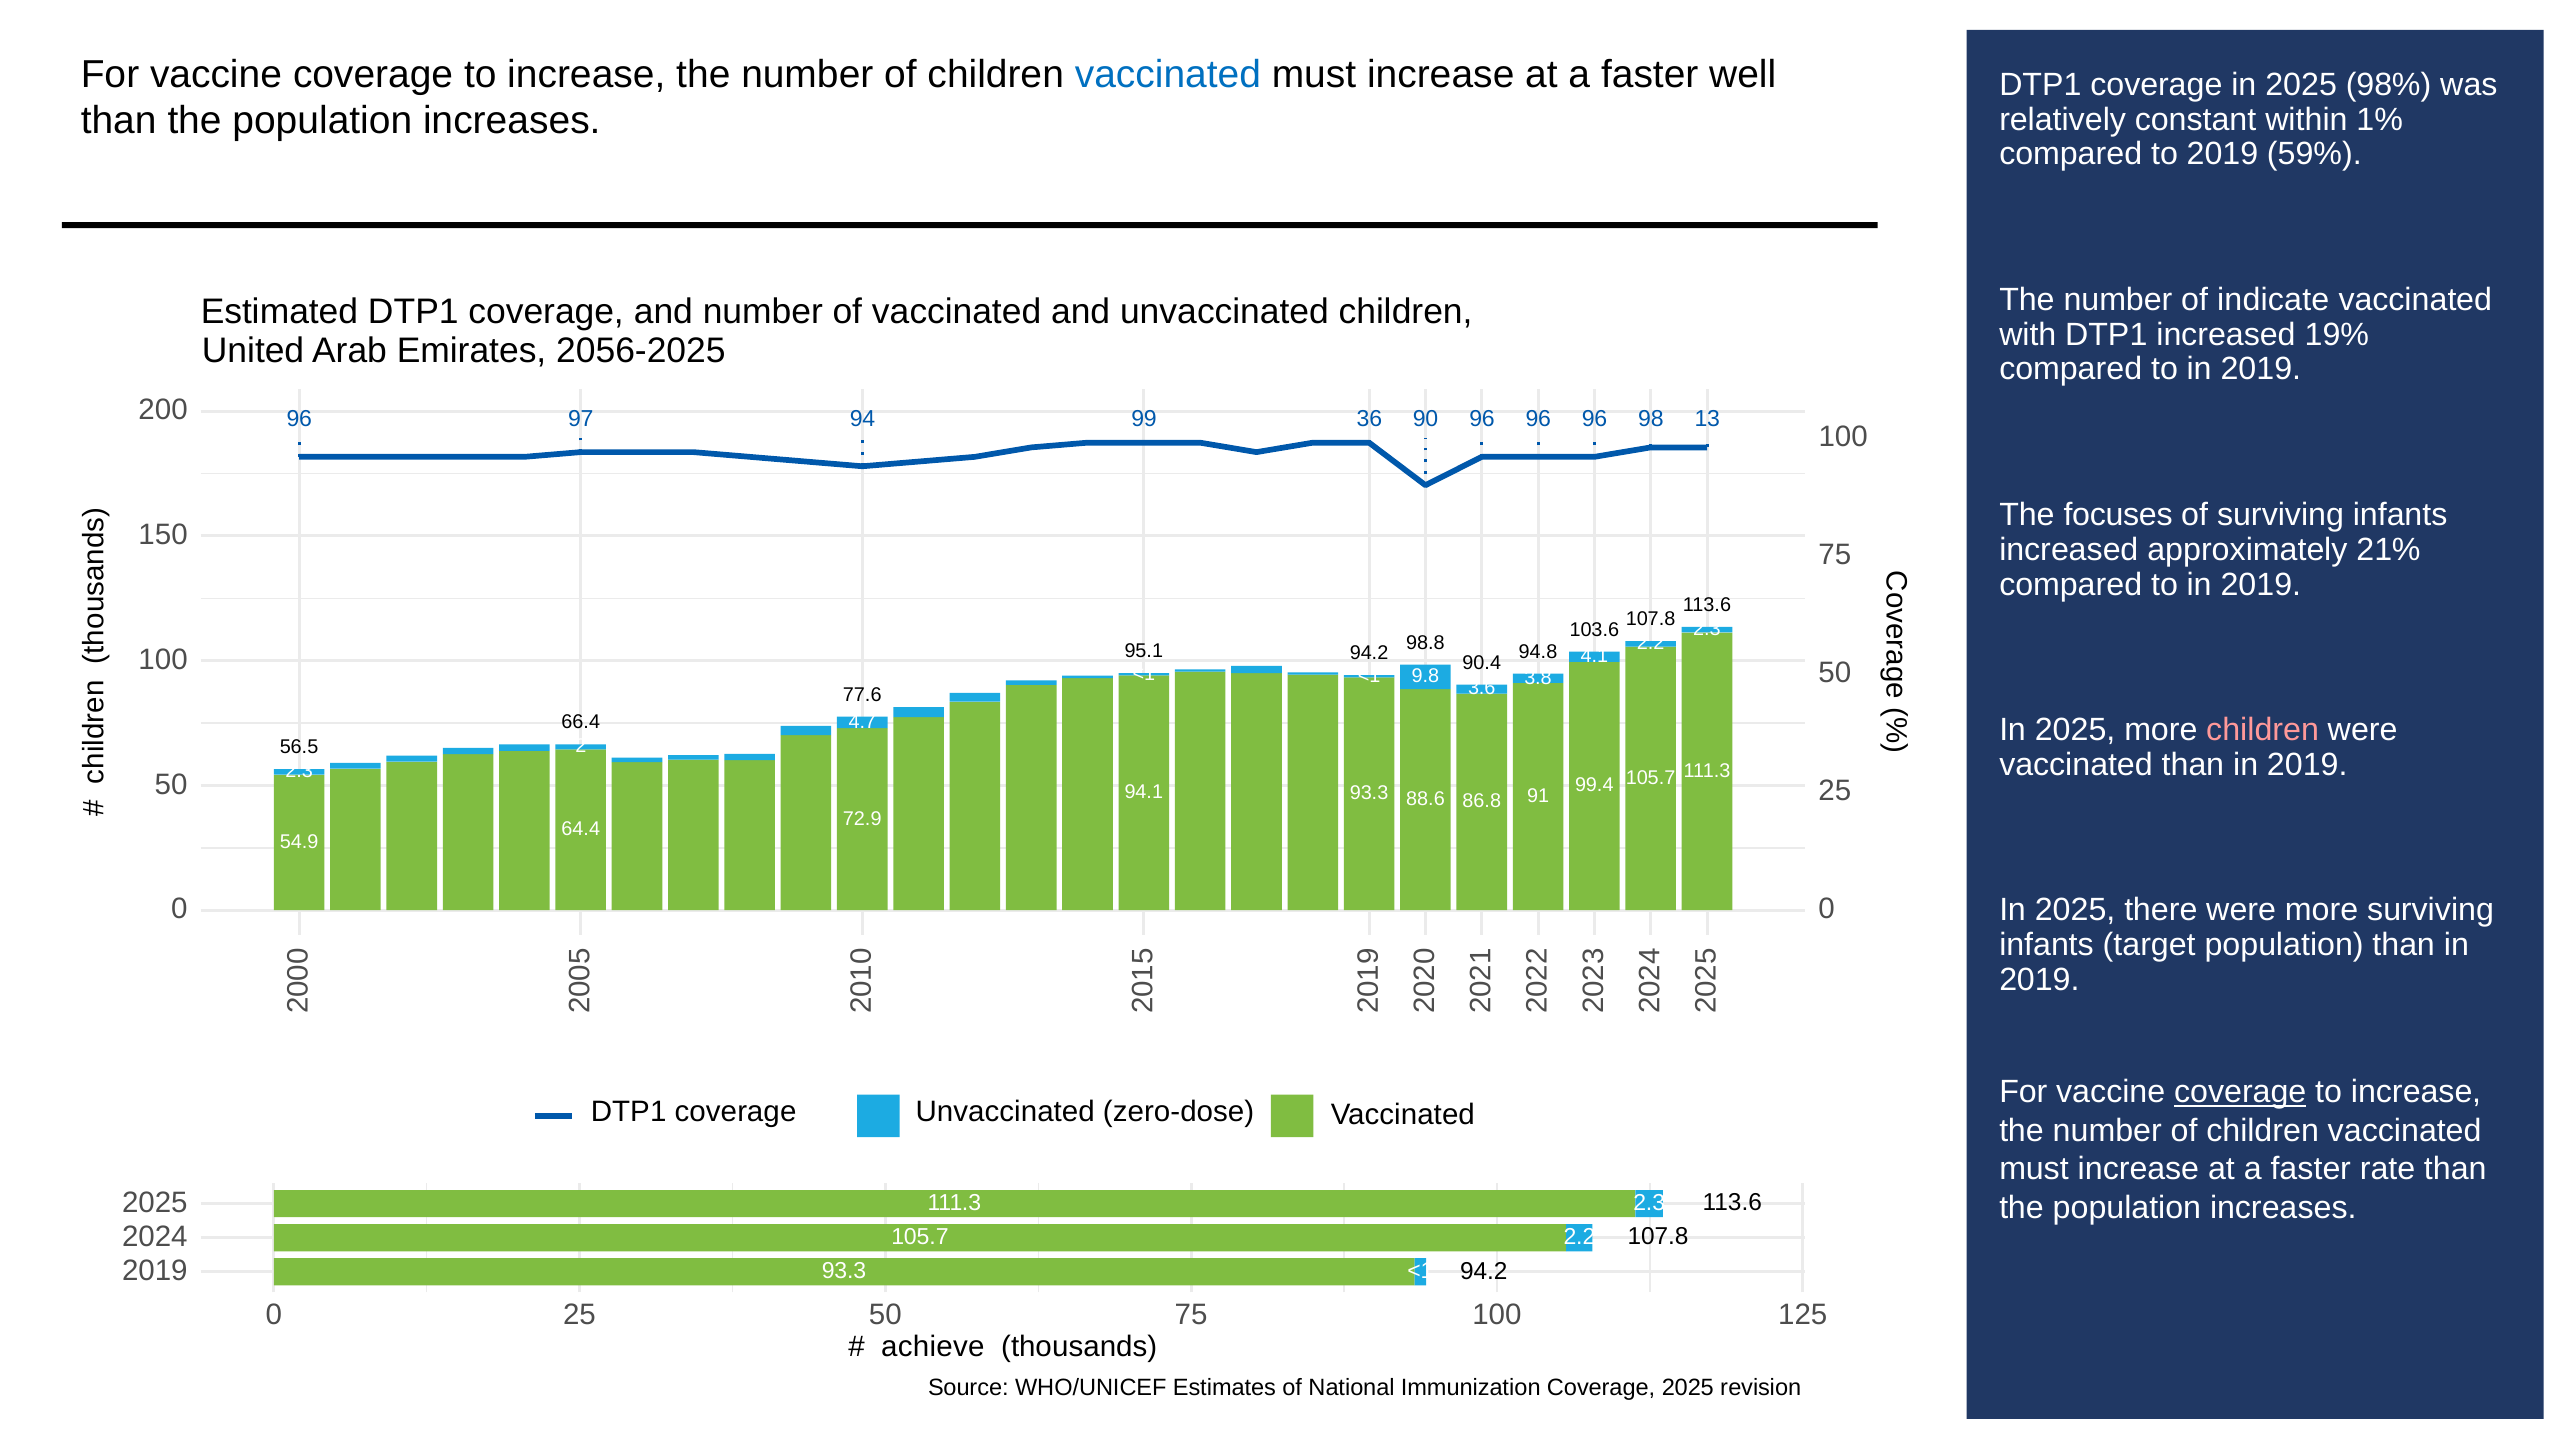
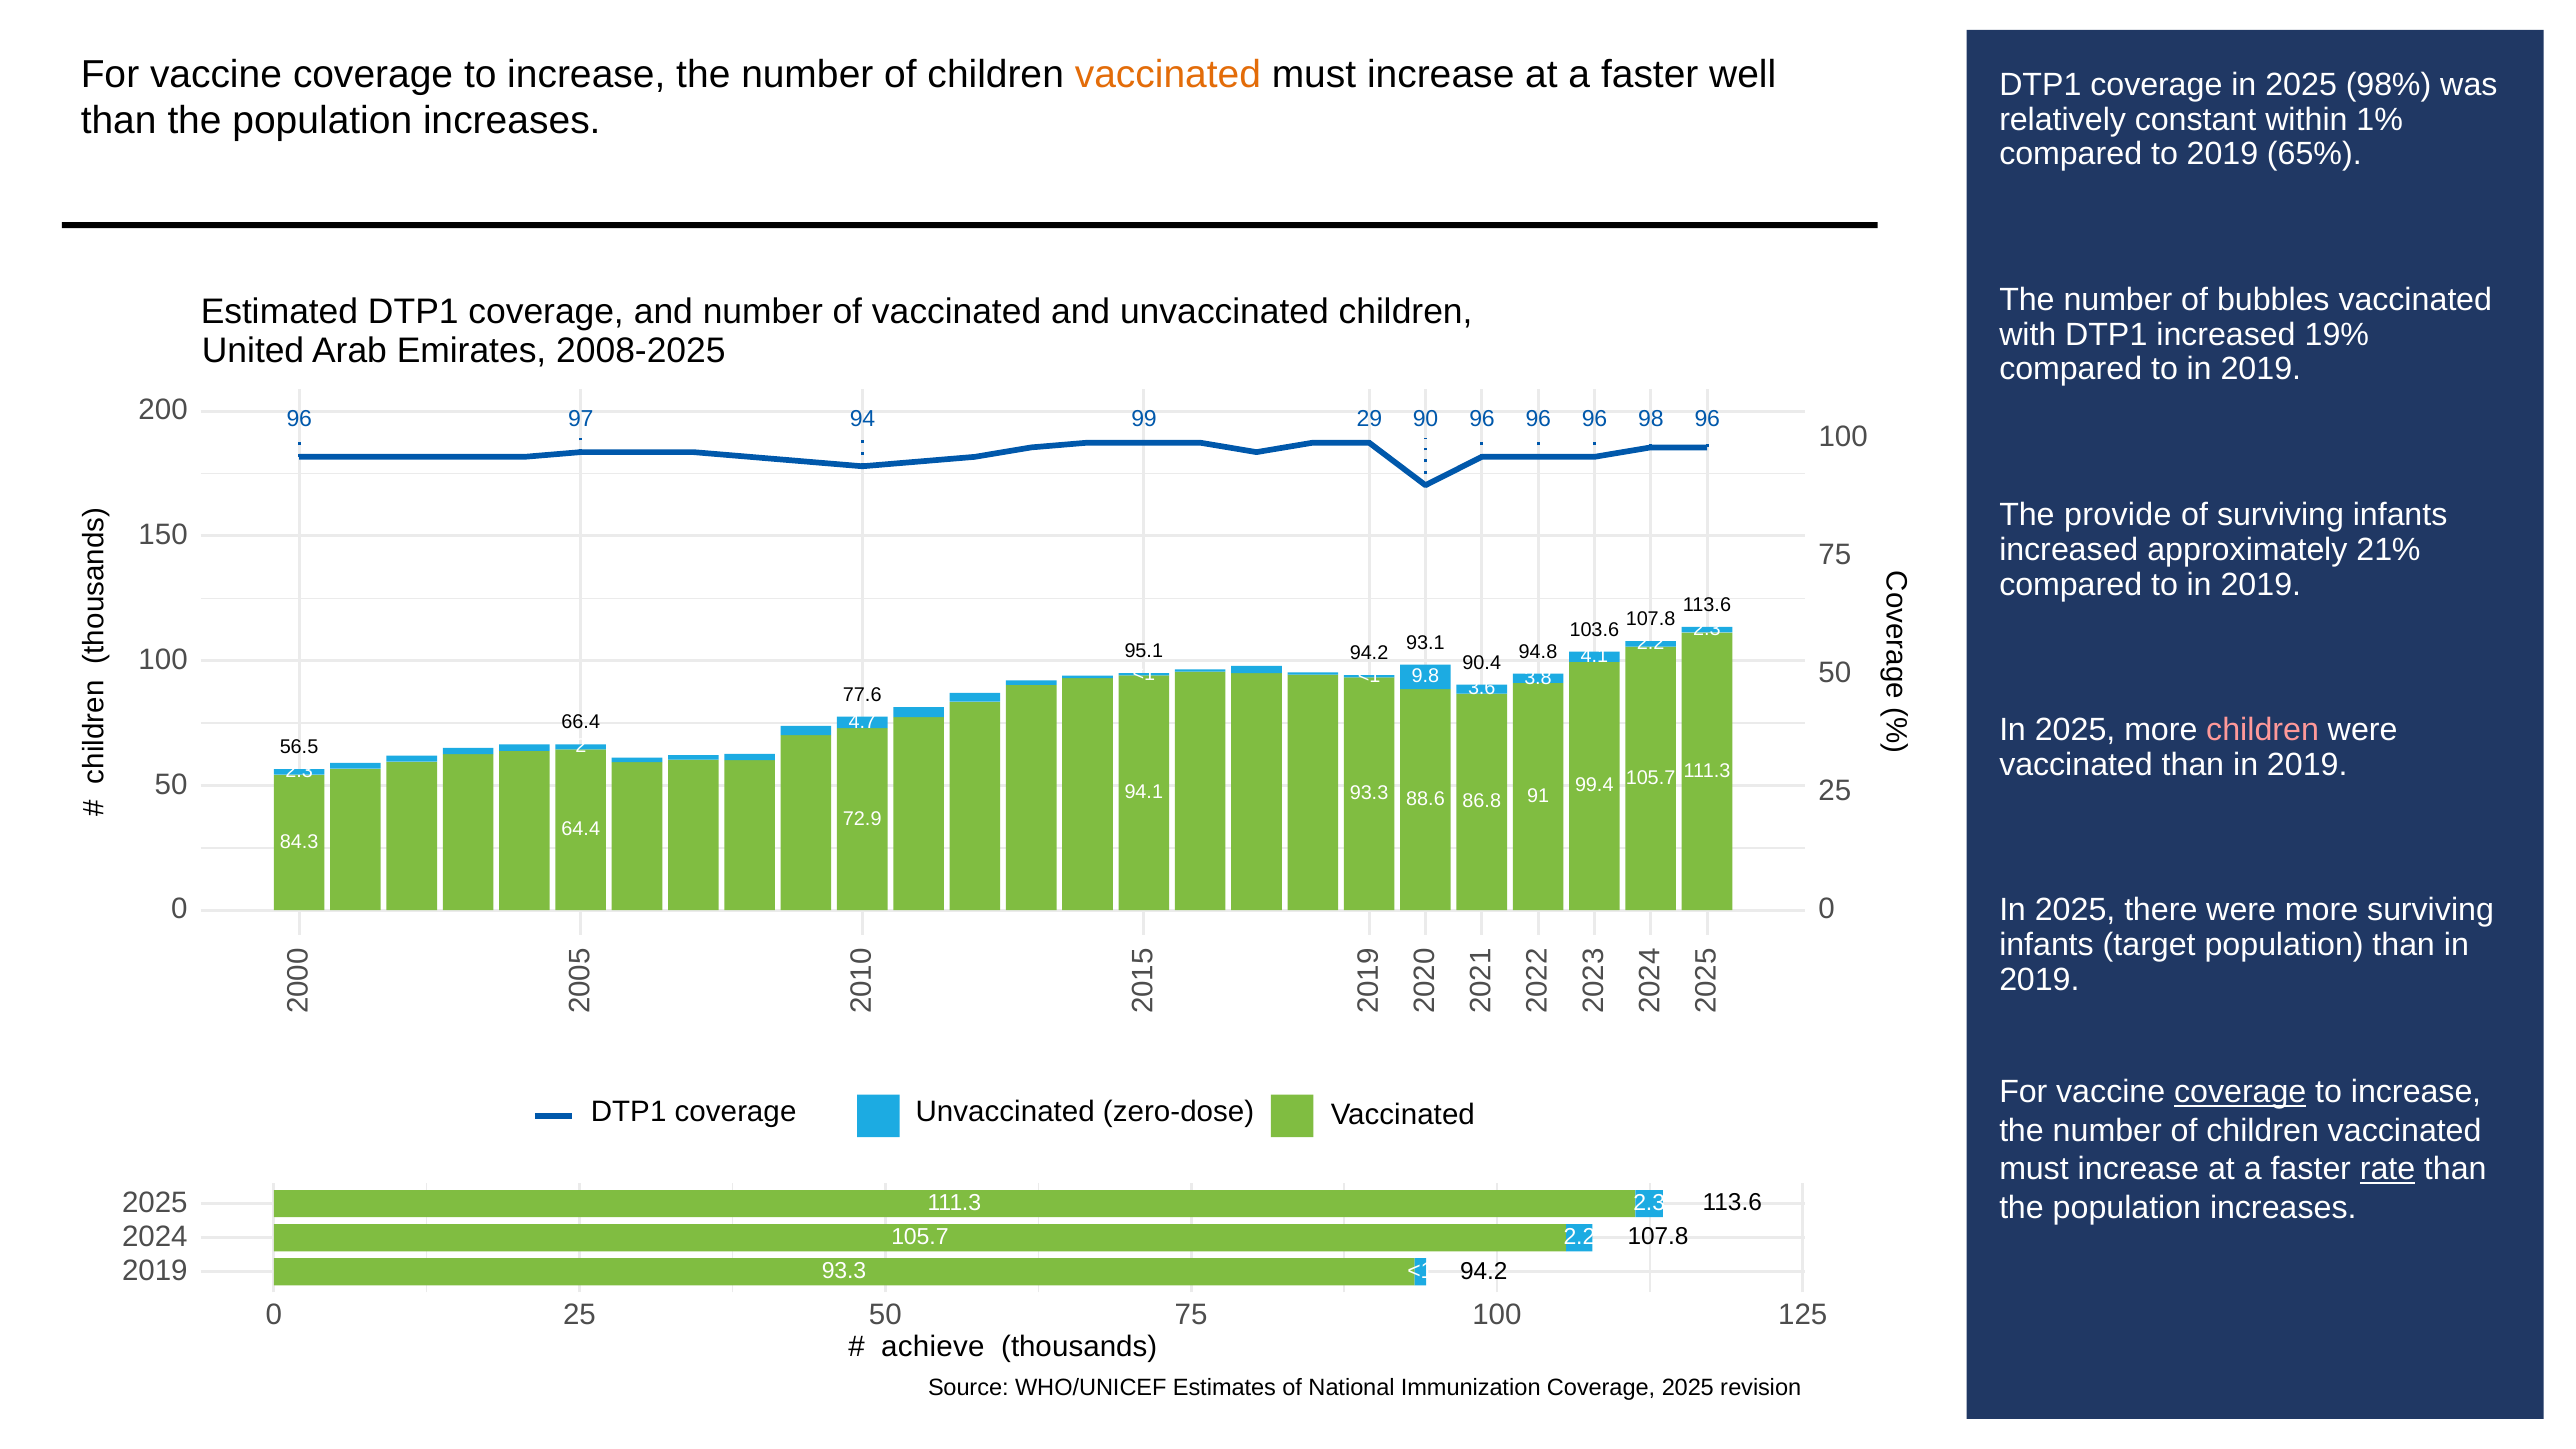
vaccinated colour: blue -> orange (1168, 74)
59%: 59% -> 65% (2314, 154)
indicate: indicate -> bubbles (2273, 300)
2056-2025: 2056-2025 -> 2008-2025 (641, 351)
36: 36 -> 29 (1369, 419)
98 13: 13 -> 96 (1707, 419)
focuses: focuses -> provide (2118, 515)
98.8: 98.8 -> 93.1 (1425, 643)
54.9: 54.9 -> 84.3 (299, 842)
rate underline: none -> present (2388, 1169)
